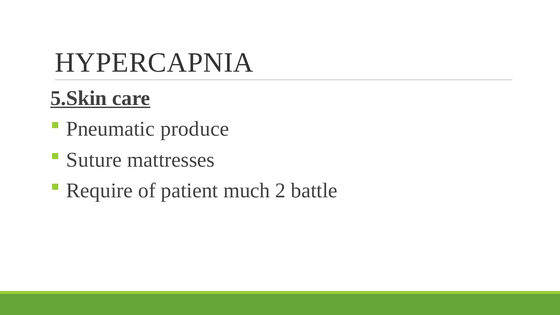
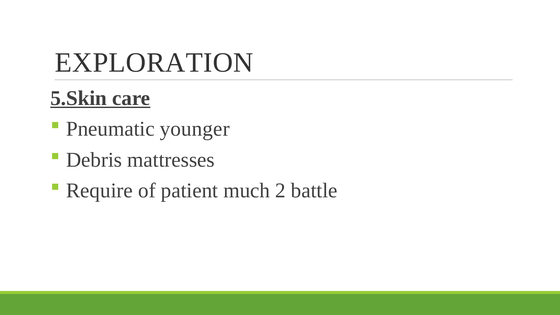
HYPERCAPNIA: HYPERCAPNIA -> EXPLORATION (154, 63)
produce: produce -> younger (195, 129)
Suture: Suture -> Debris (94, 160)
